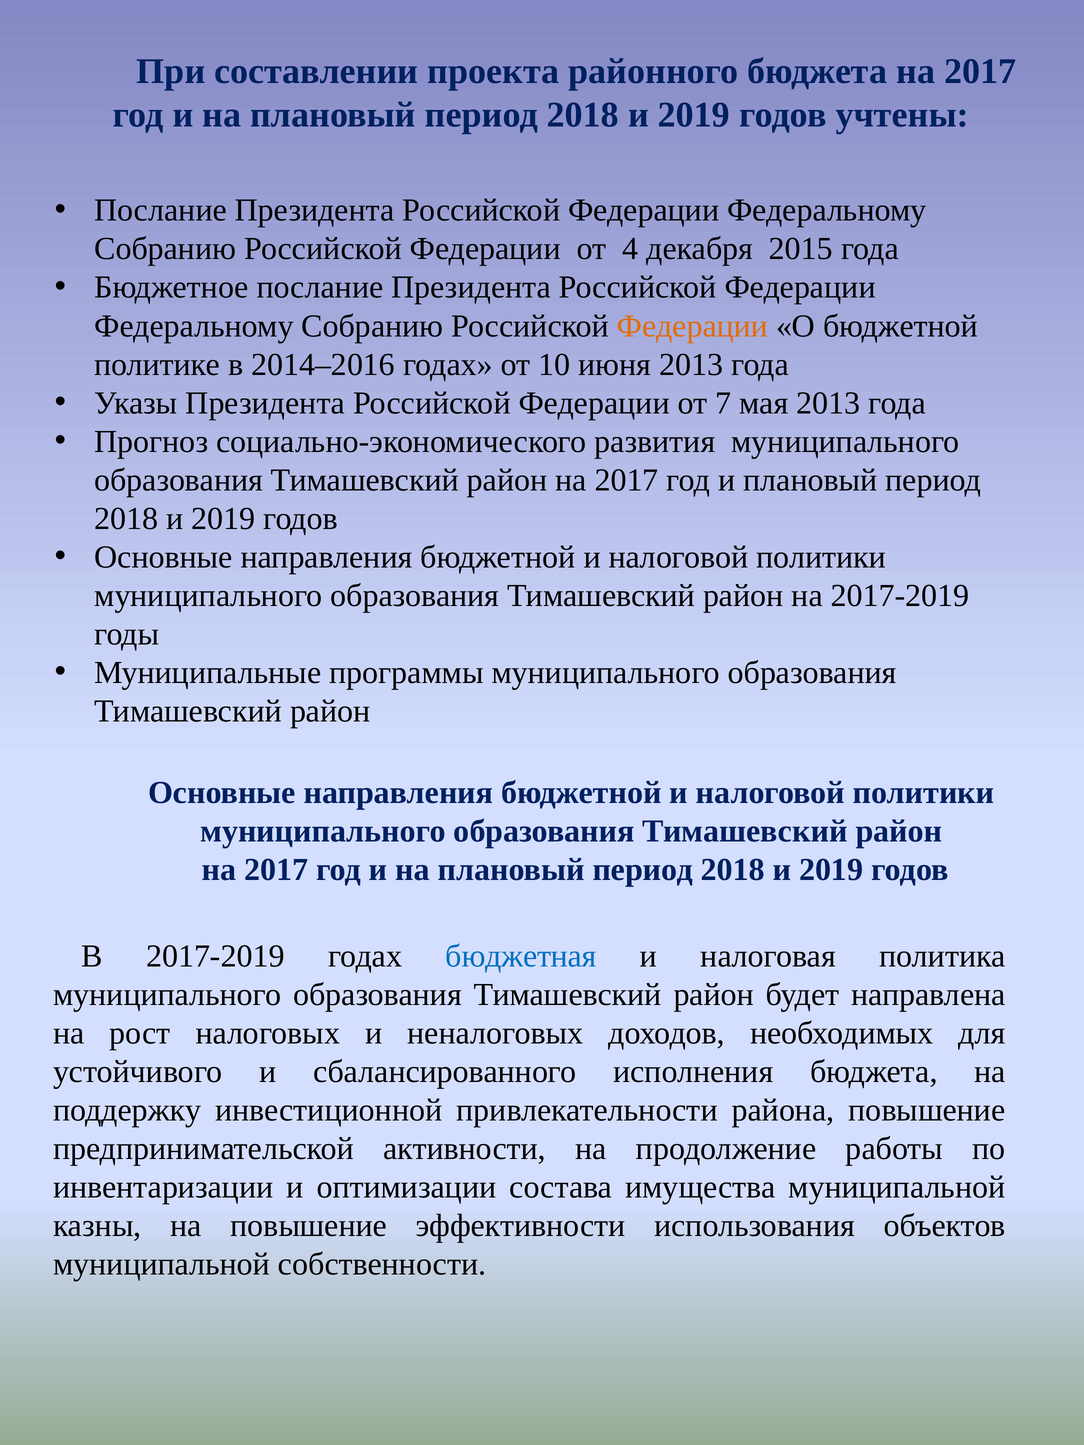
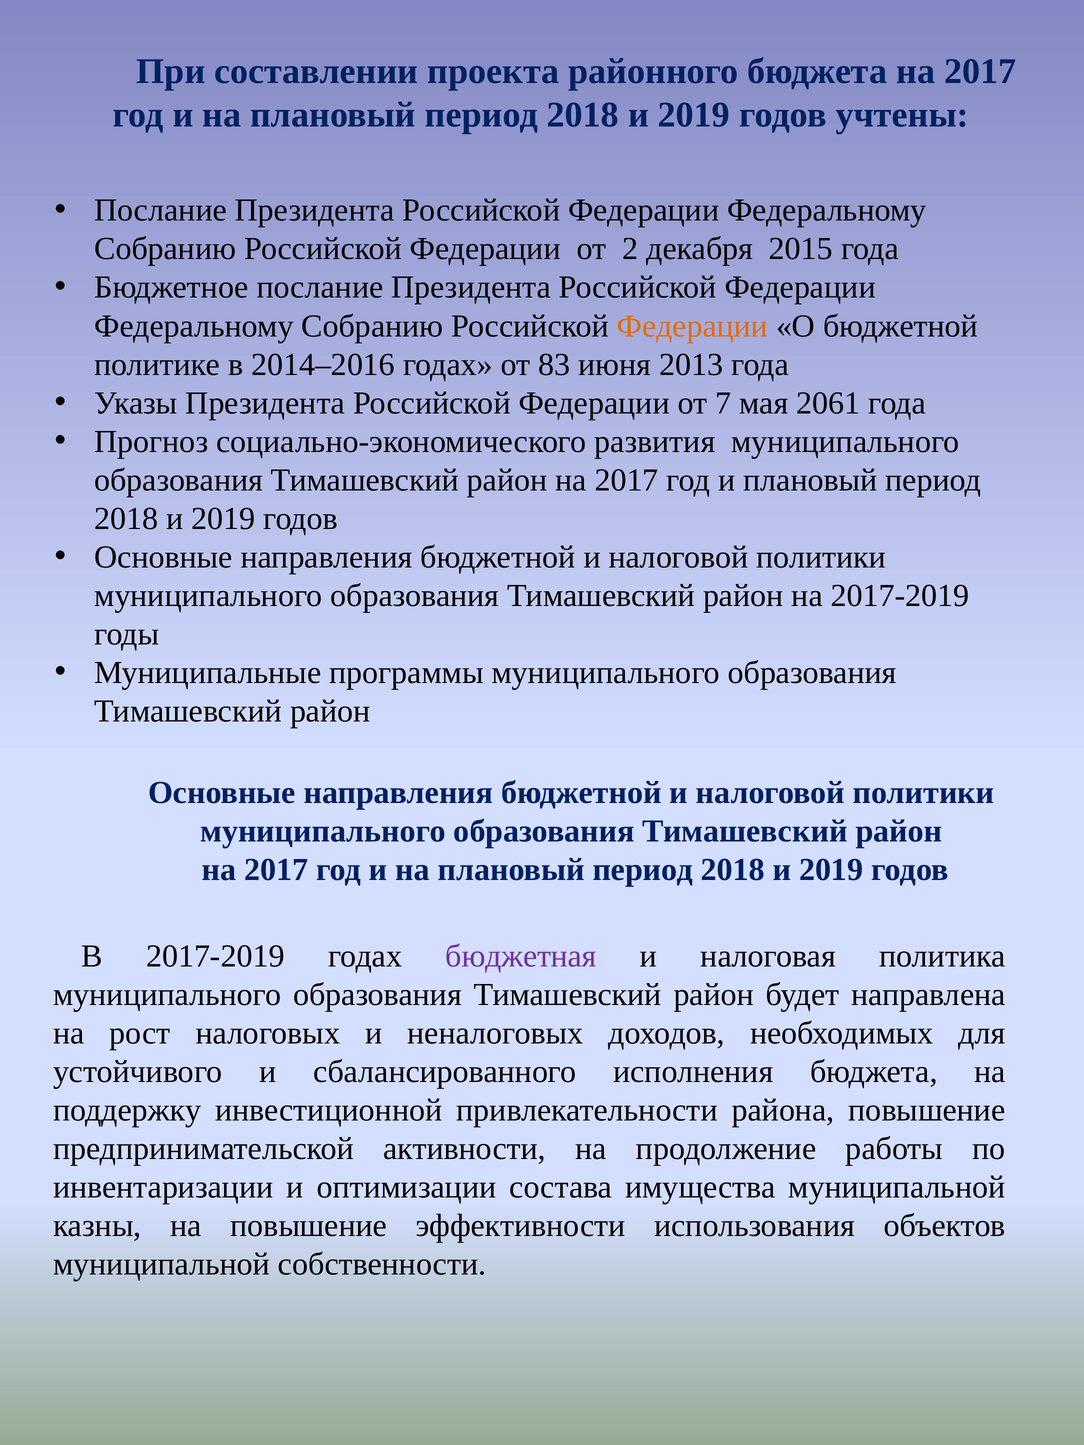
4: 4 -> 2 (630, 249)
10: 10 -> 83 (554, 365)
мая 2013: 2013 -> 2061 (828, 403)
бюджетная colour: blue -> purple (521, 956)
